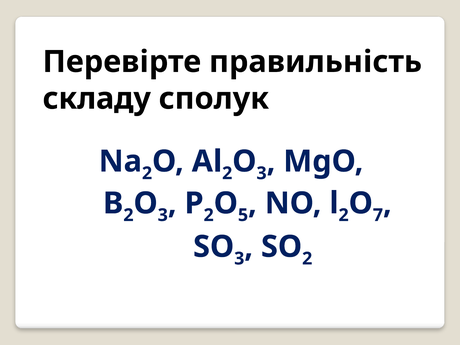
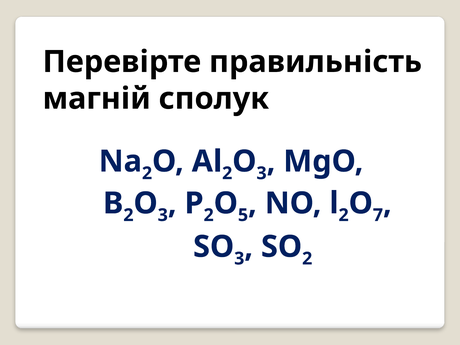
складу: складу -> магній (97, 99)
